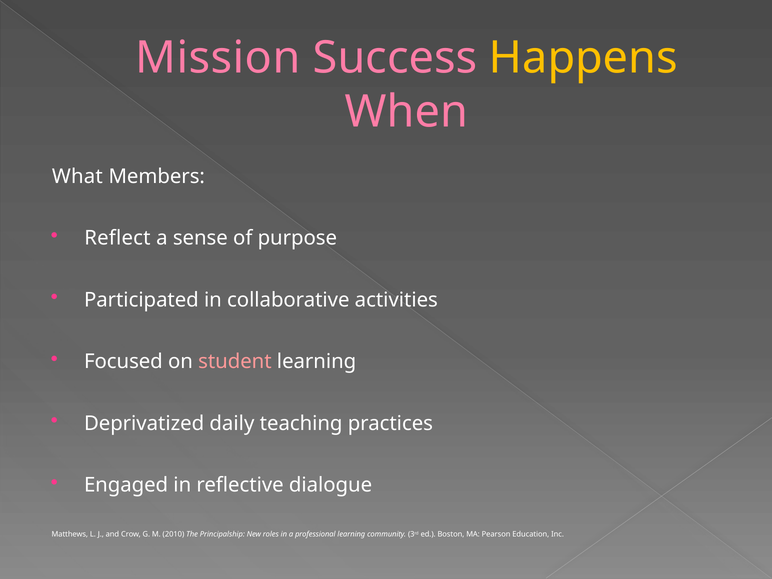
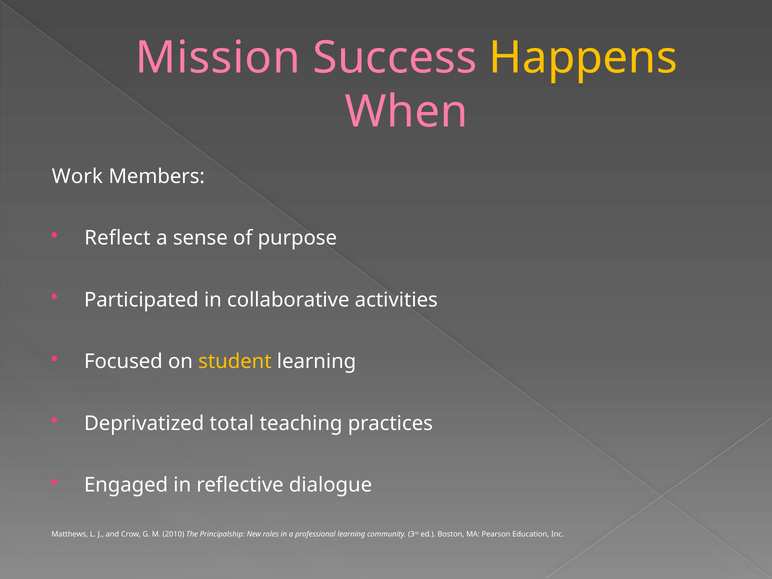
What: What -> Work (77, 176)
student colour: pink -> yellow (235, 362)
daily: daily -> total (232, 423)
